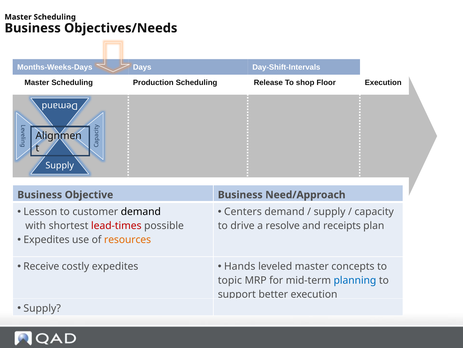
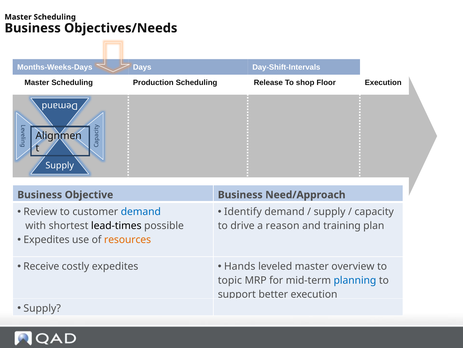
Lesson: Lesson -> Review (40, 211)
demand colour: black -> blue (141, 211)
Centers: Centers -> Identify (243, 211)
lead-times colour: red -> black (116, 225)
resolve: resolve -> reason (283, 225)
receipts: receipts -> training (342, 225)
concepts: concepts -> overview (353, 266)
